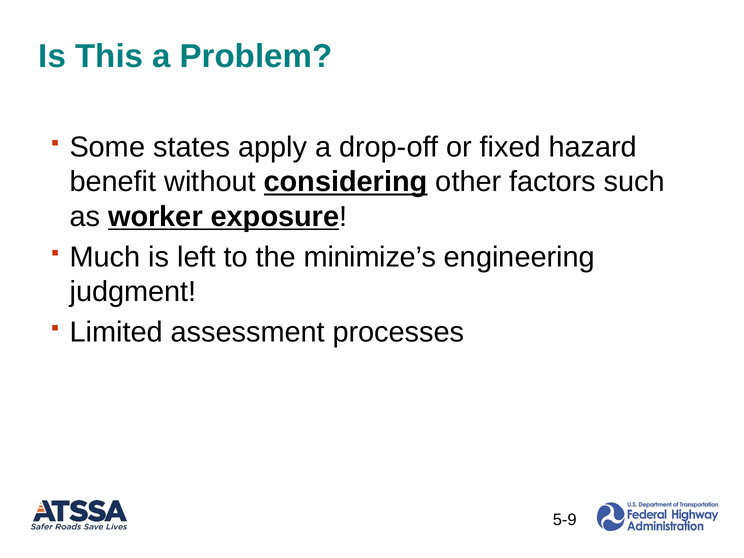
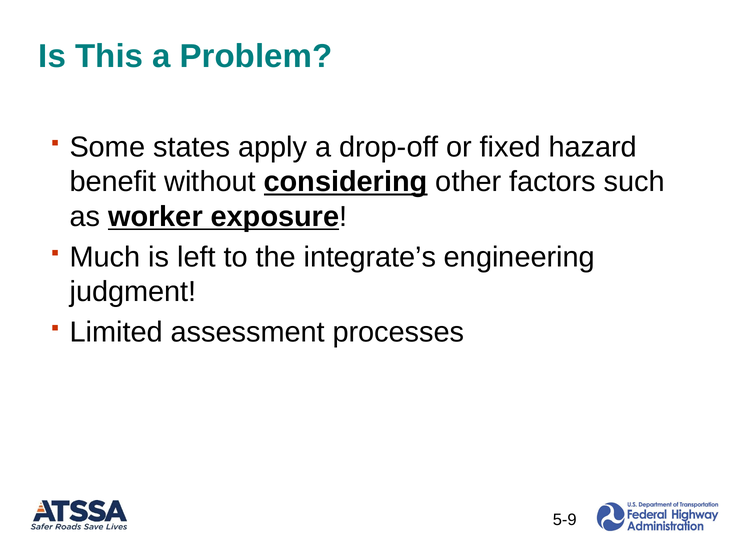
minimize’s: minimize’s -> integrate’s (370, 257)
